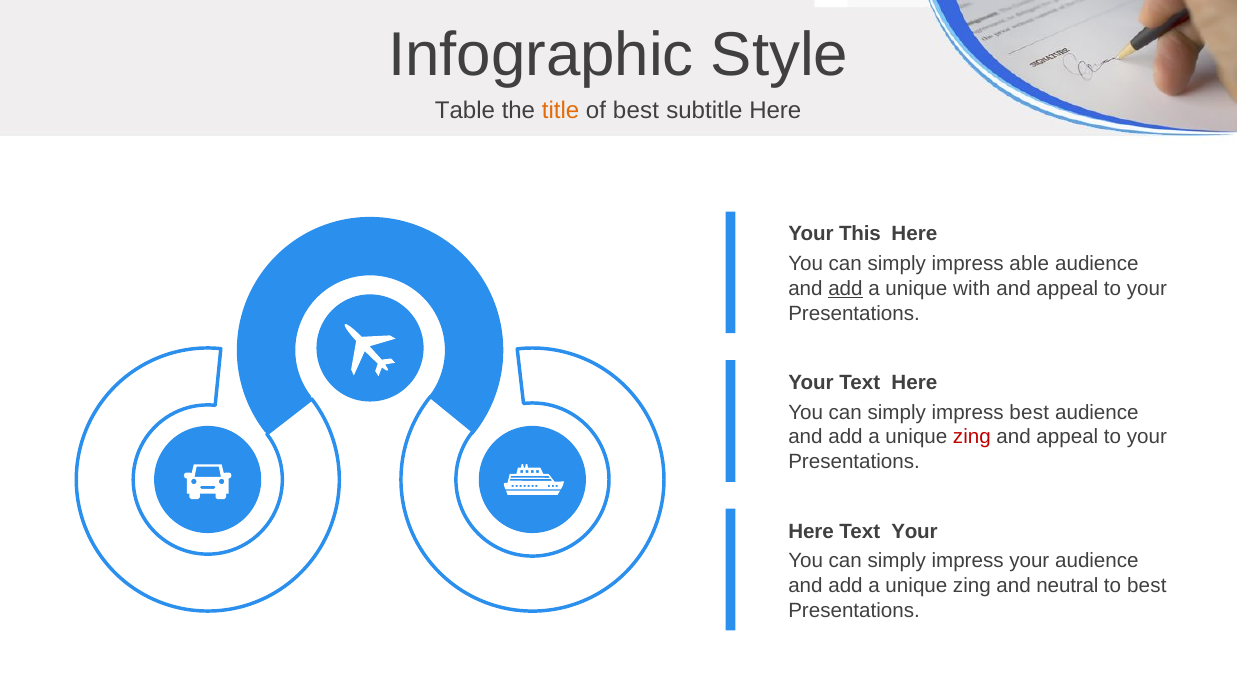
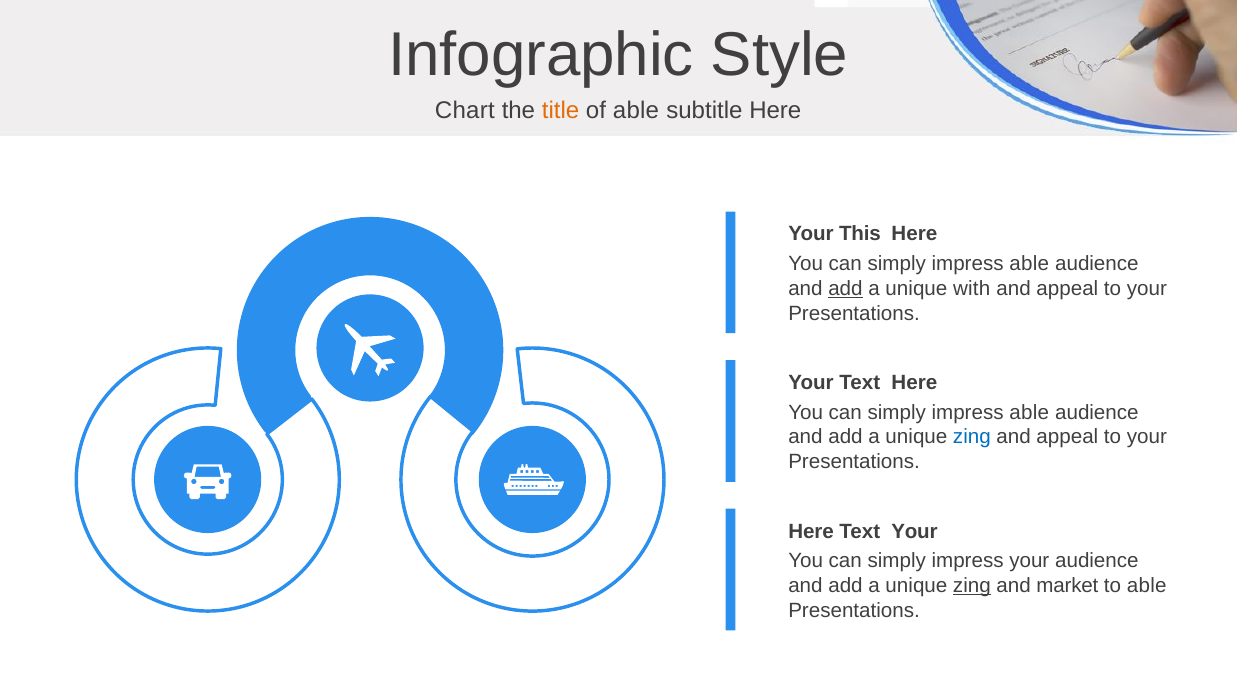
Table: Table -> Chart (465, 110)
of best: best -> able (636, 110)
best: best -> able (1029, 412)
zing colour: red -> blue (972, 437)
zing underline: none -> present (972, 586)
neutral: neutral -> market (1067, 586)
to best: best -> able (1147, 586)
